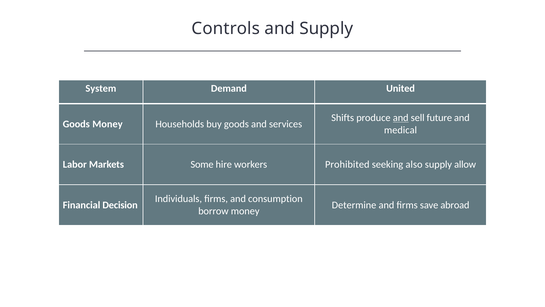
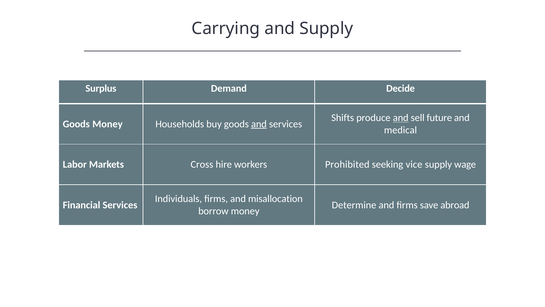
Controls: Controls -> Carrying (226, 29)
System: System -> Surplus (101, 88)
United: United -> Decide (401, 88)
and underline: none -> present (259, 124)
Some: Some -> Cross (202, 164)
also: also -> vice (414, 164)
allow: allow -> wage (465, 164)
consumption: consumption -> misallocation (275, 198)
Financial Decision: Decision -> Services (120, 205)
